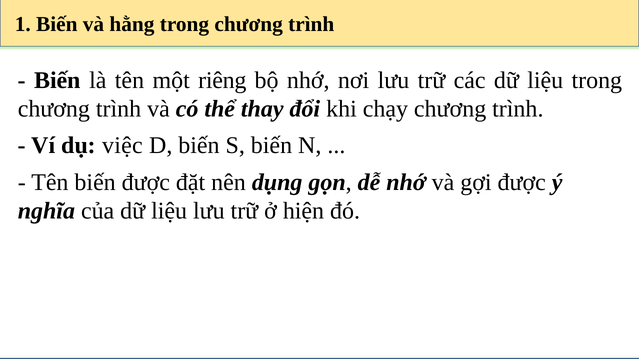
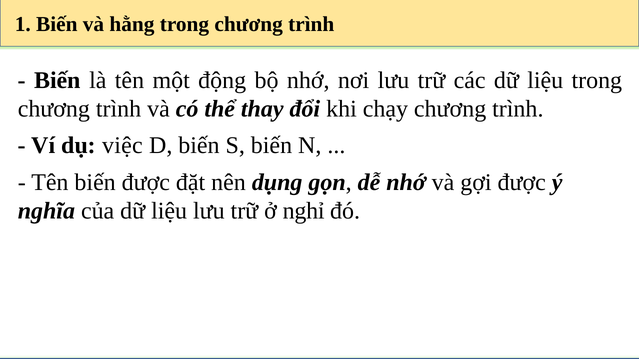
riêng: riêng -> động (222, 80)
hiện: hiện -> nghỉ (304, 211)
